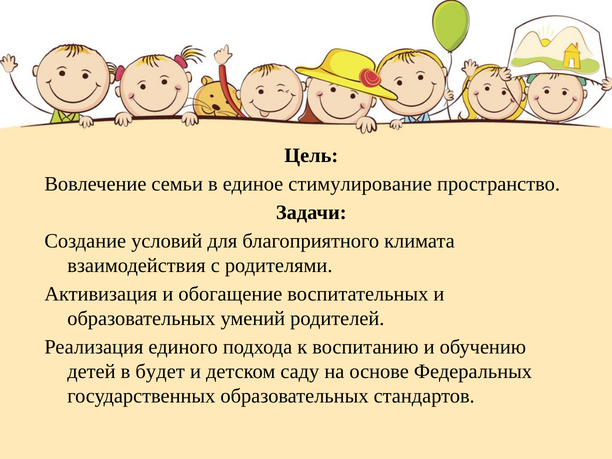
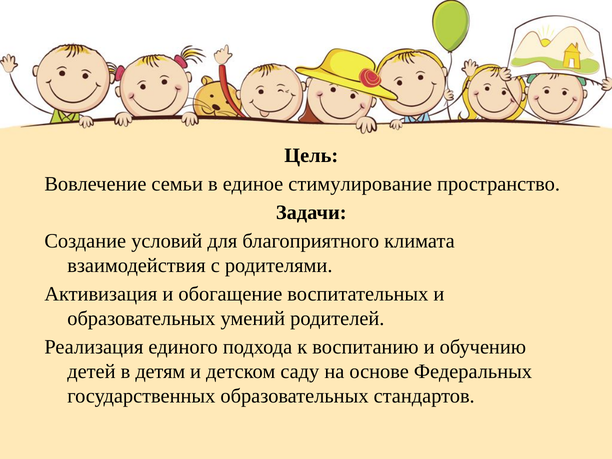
будет: будет -> детям (160, 372)
